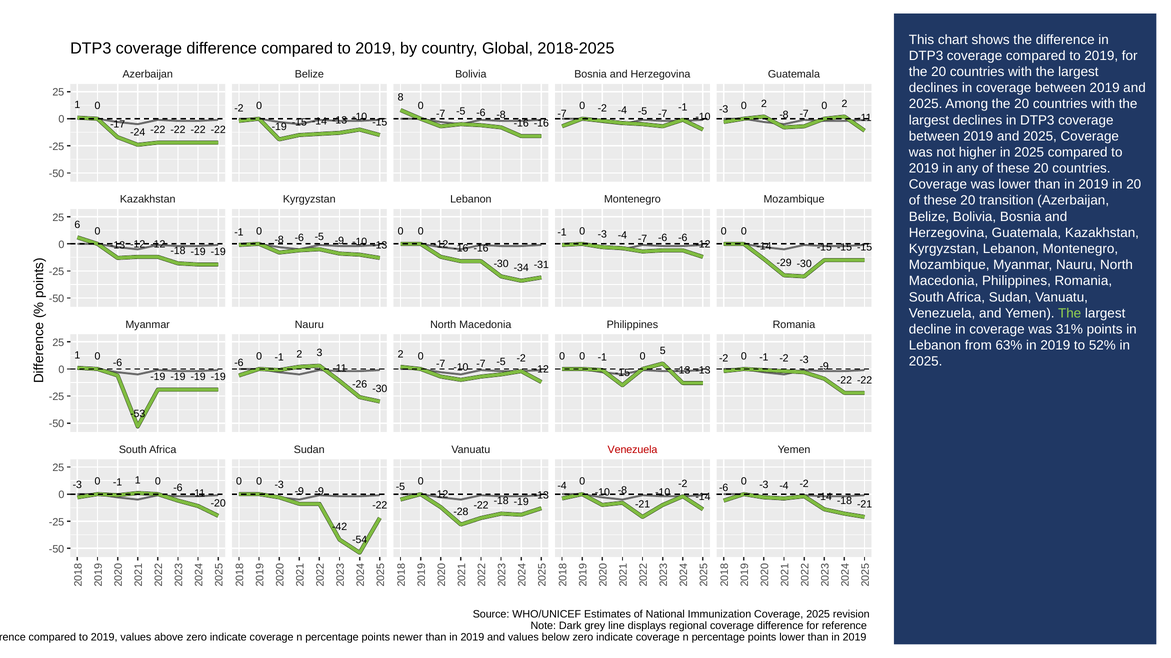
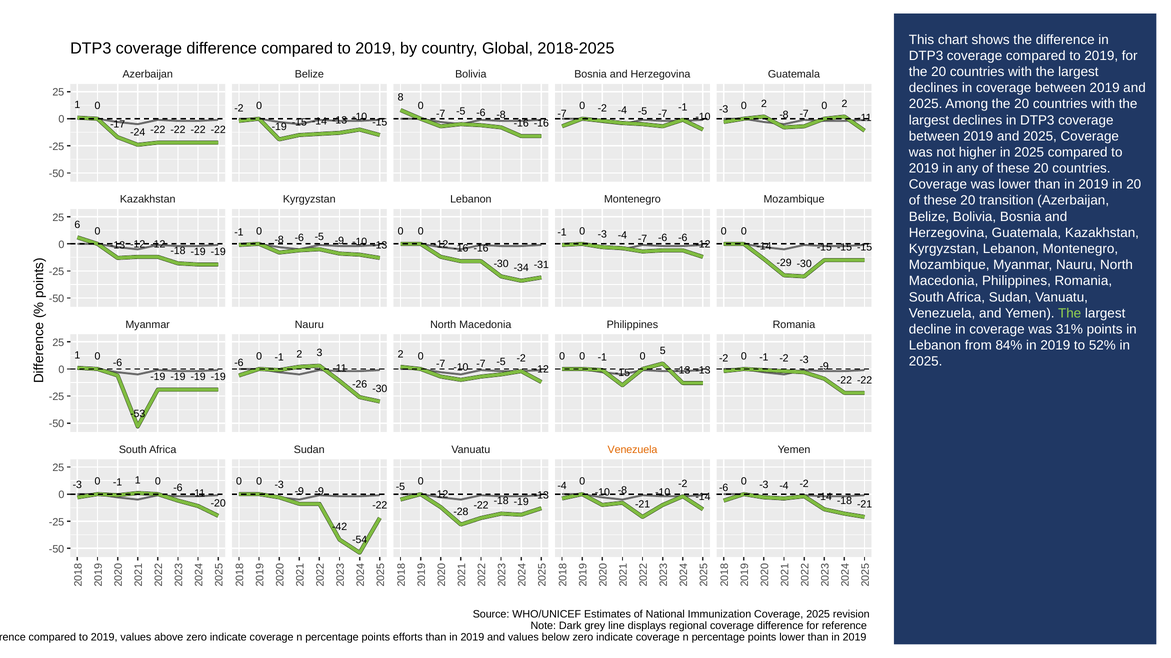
63%: 63% -> 84% (1009, 346)
Venezuela colour: red -> orange (633, 450)
newer: newer -> efforts (408, 638)
